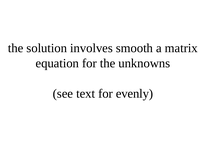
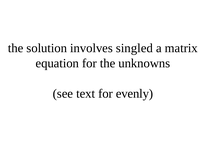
smooth: smooth -> singled (134, 48)
